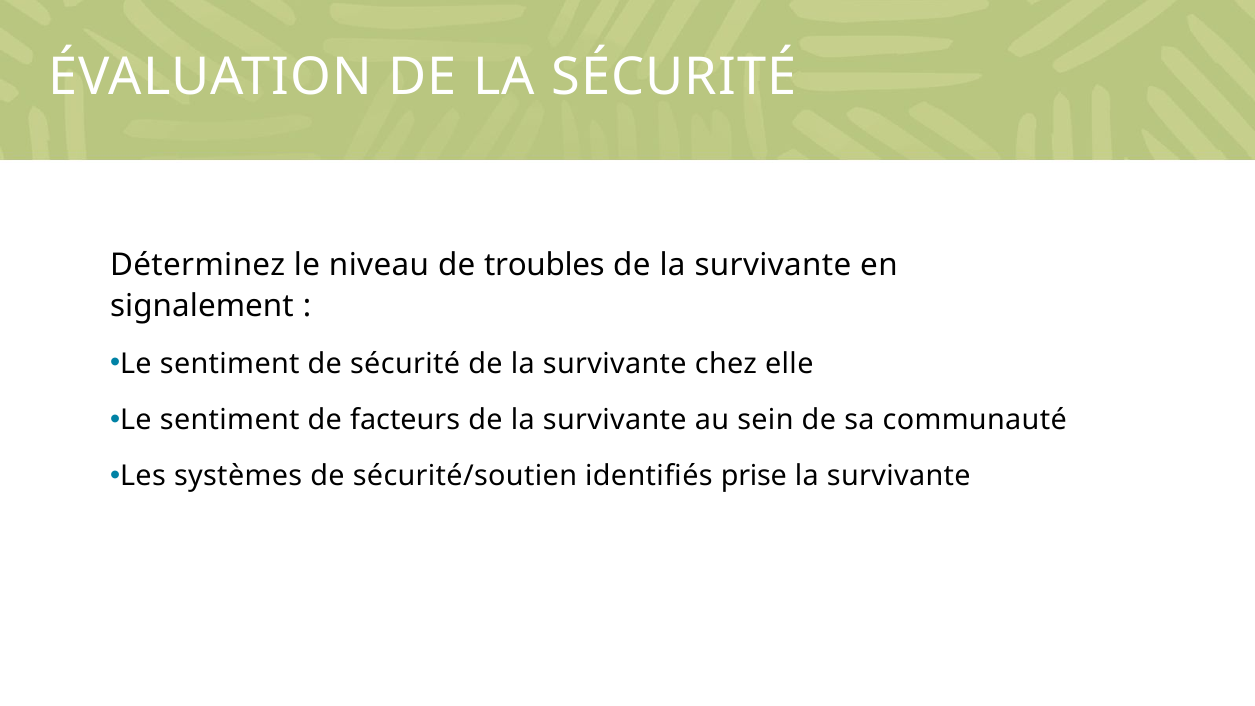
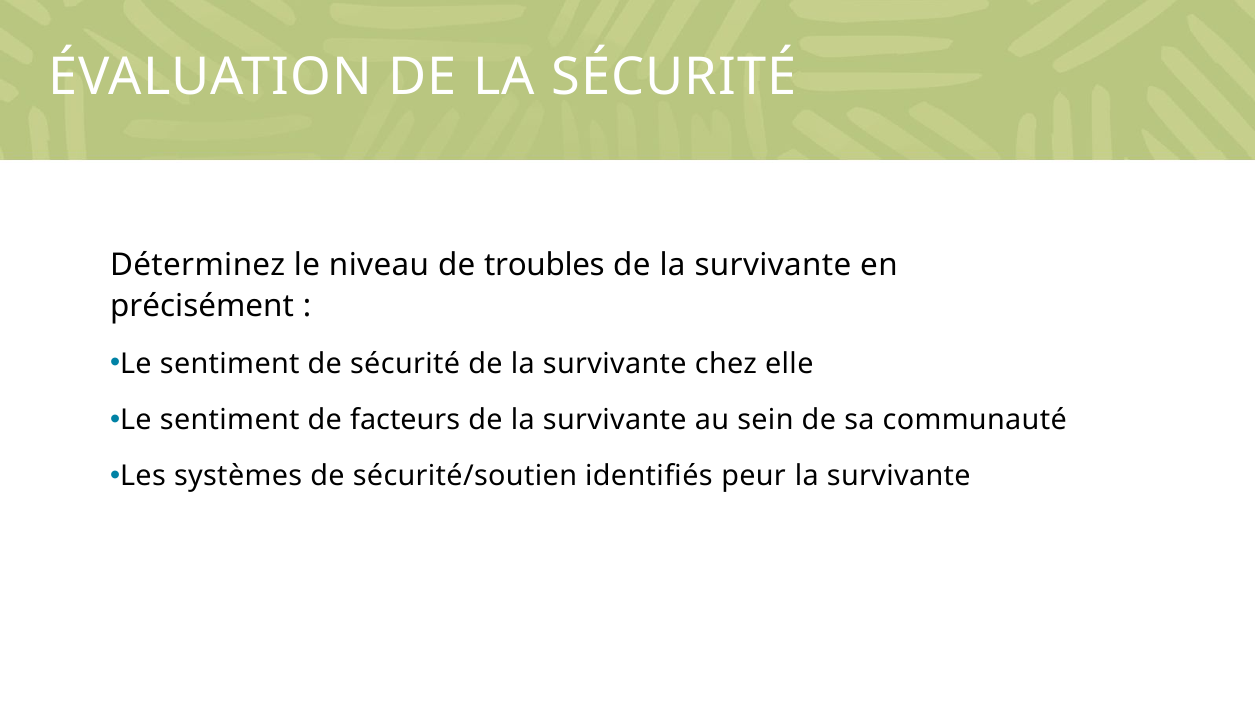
signalement: signalement -> précisément (202, 306)
prise: prise -> peur (754, 476)
